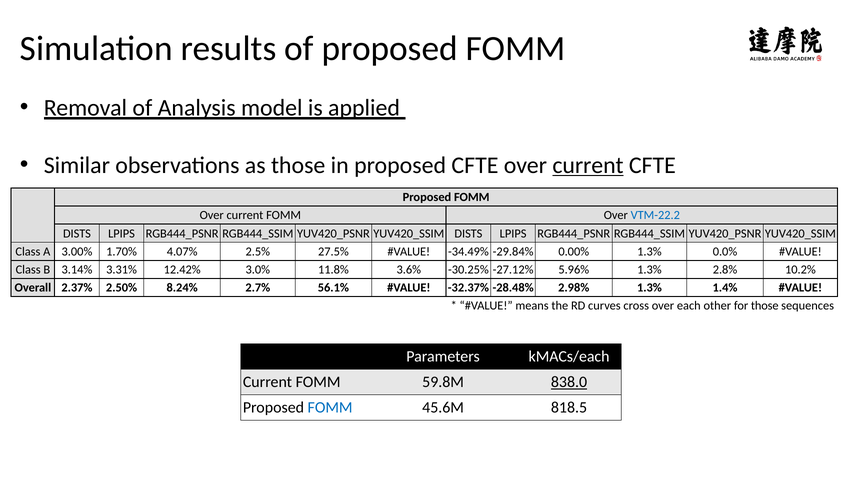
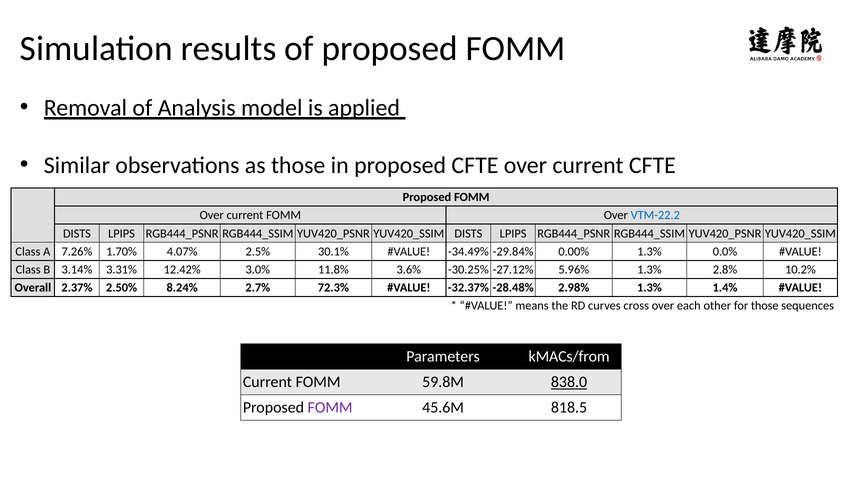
current underline: present -> none (588, 165)
3.00%: 3.00% -> 7.26% (77, 251)
27.5%: 27.5% -> 30.1% (333, 251)
56.1%: 56.1% -> 72.3% (333, 287)
kMACs/each: kMACs/each -> kMACs/from (569, 356)
FOMM colour: blue -> purple (330, 407)
